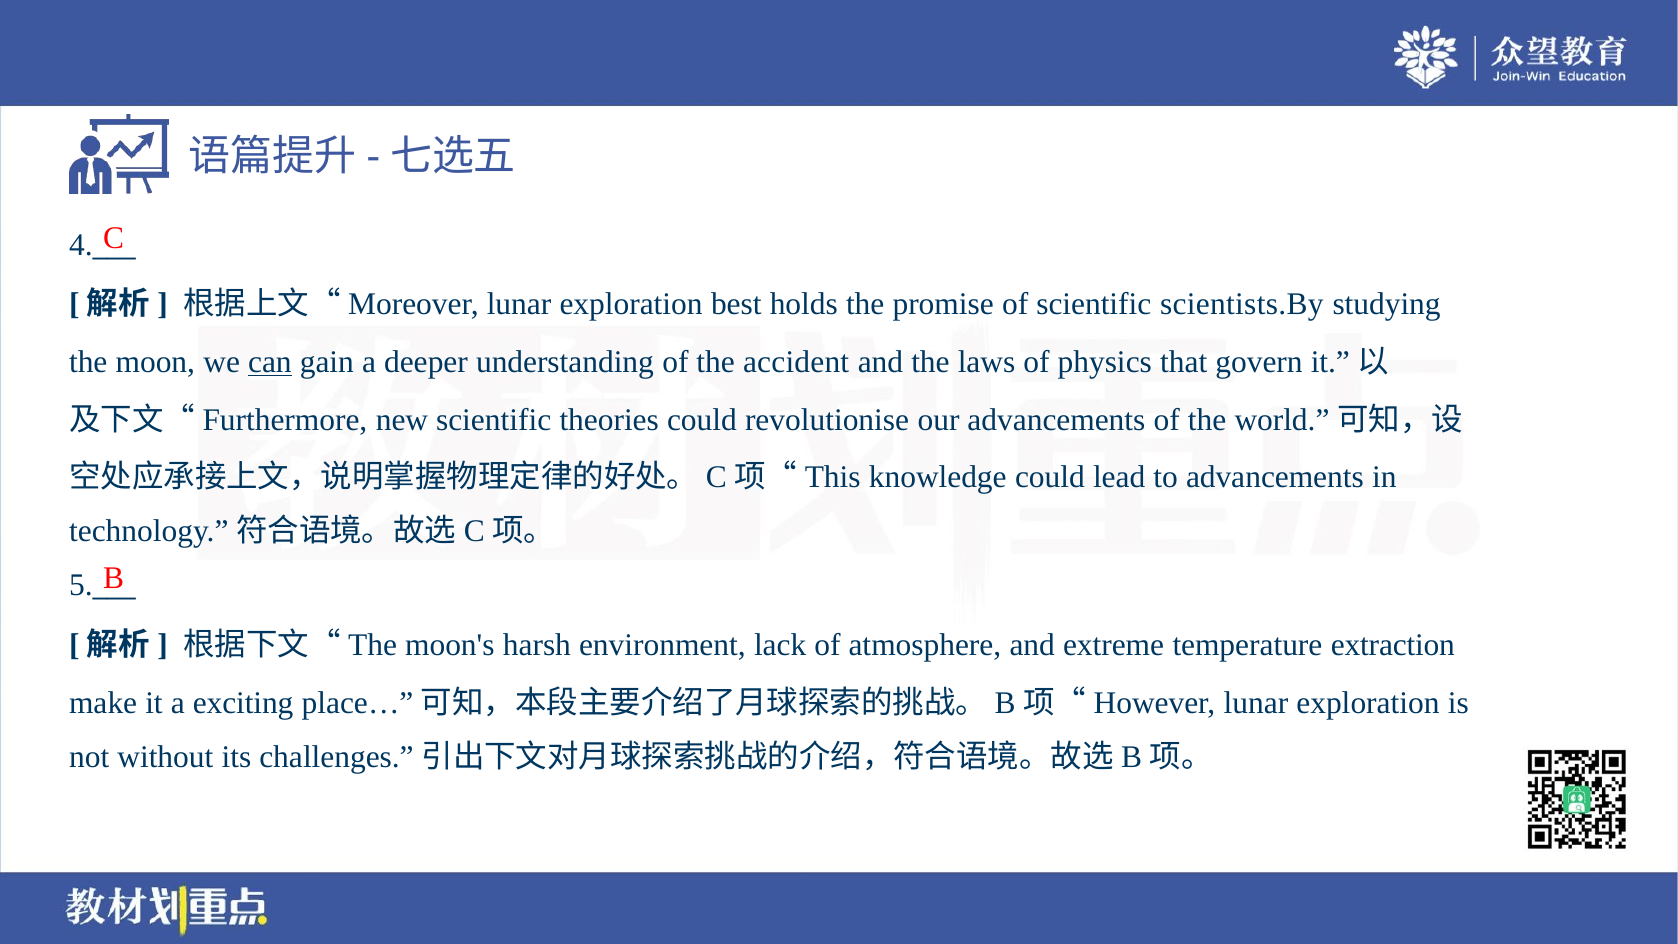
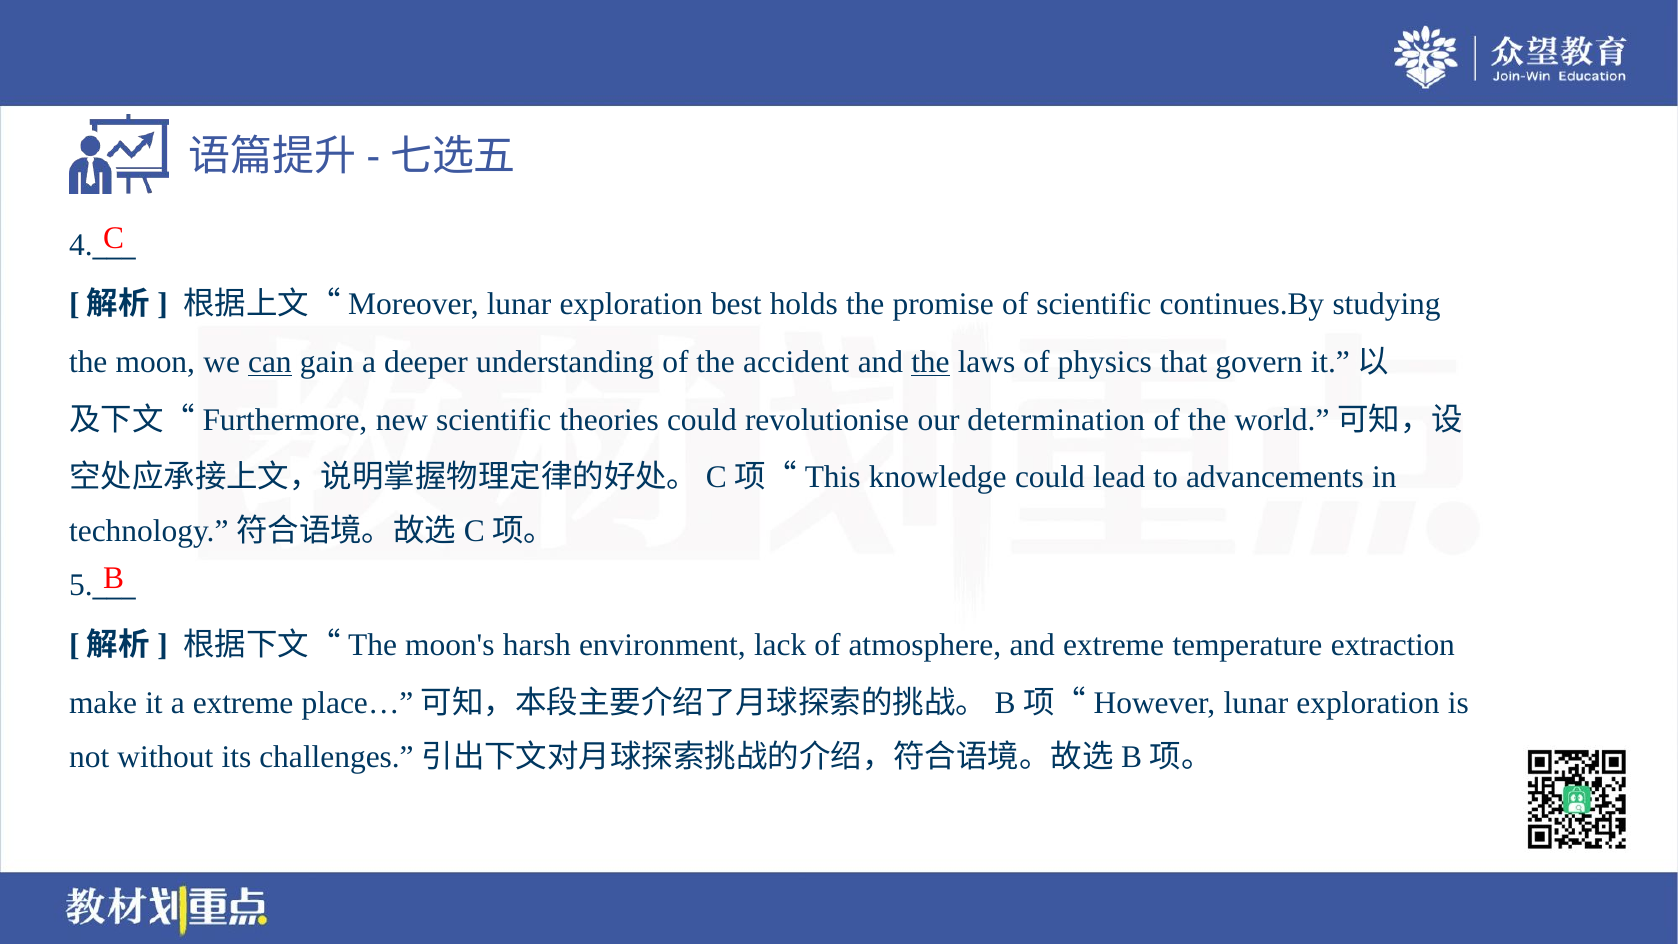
scientists.By: scientists.By -> continues.By (1242, 304)
the underline: none -> present (930, 362)
our advancements: advancements -> determination (1056, 420)
a exciting: exciting -> extreme (243, 703)
